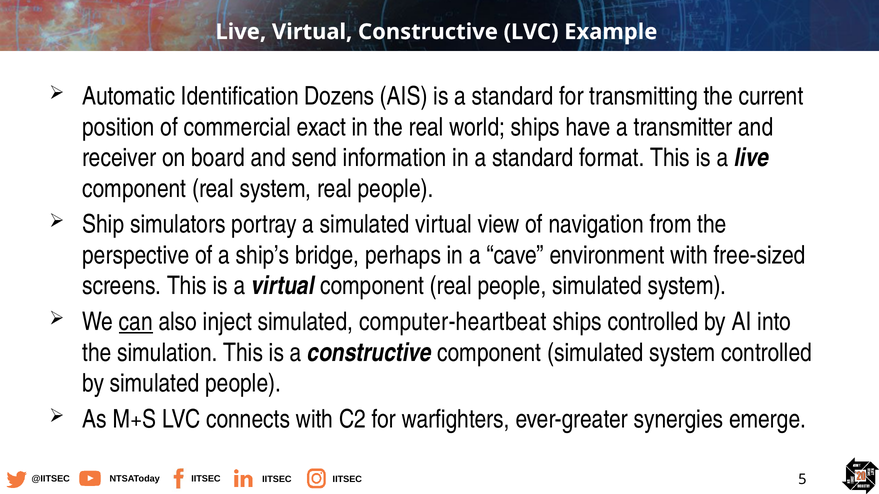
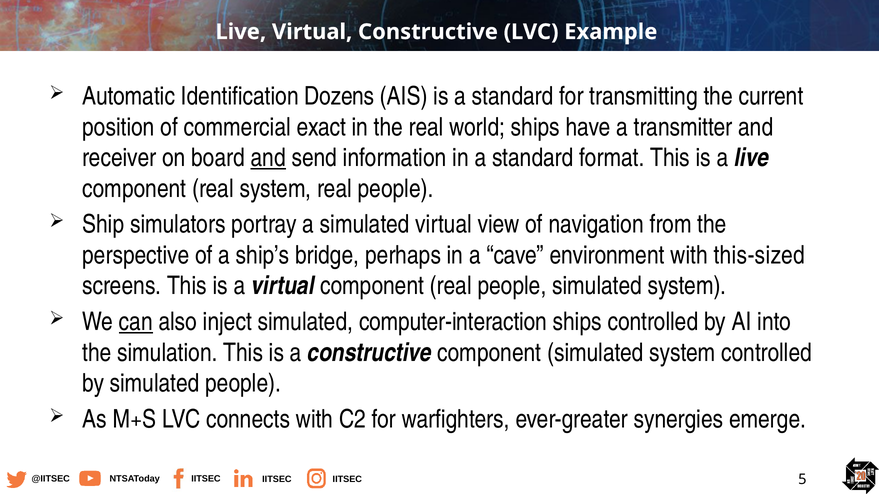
and underline: none -> present (268, 158)
free-sized: free-sized -> this-sized (759, 255)
computer-heartbeat: computer-heartbeat -> computer-interaction (453, 322)
